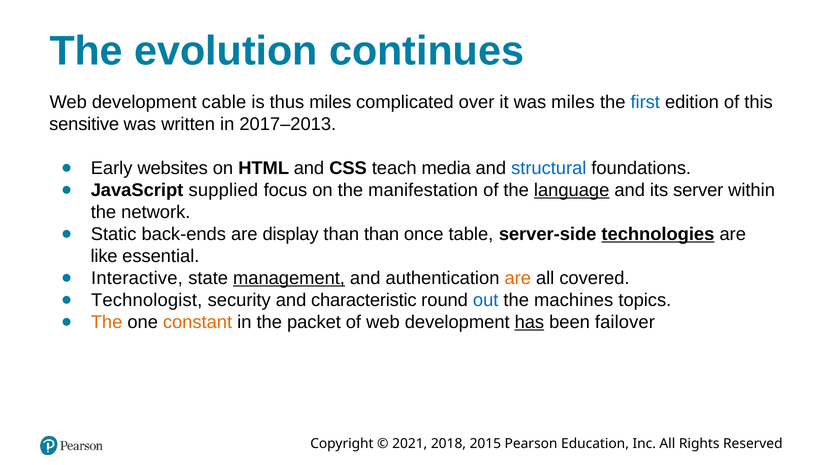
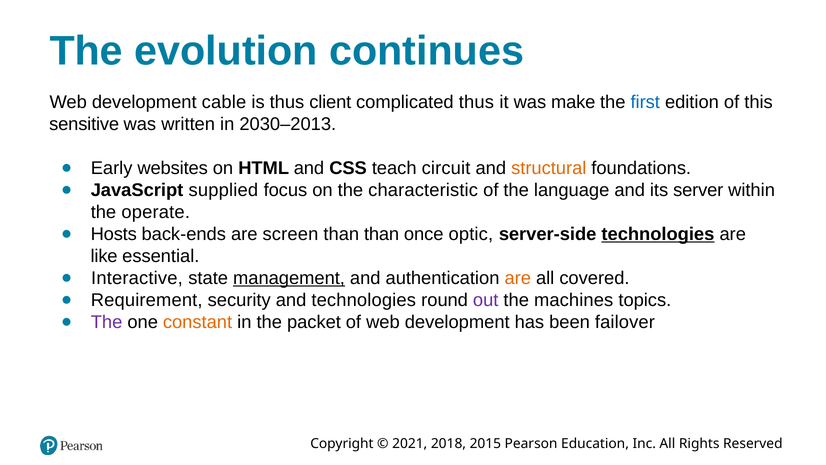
thus miles: miles -> client (330, 102)
complicated over: over -> thus (476, 102)
was miles: miles -> make (573, 102)
2017–2013: 2017–2013 -> 2030–2013 (288, 124)
media: media -> circuit (446, 168)
structural colour: blue -> orange (549, 168)
manifestation: manifestation -> characteristic (423, 190)
language underline: present -> none (572, 190)
network: network -> operate (156, 212)
Static: Static -> Hosts (114, 234)
display: display -> screen (290, 234)
table: table -> optic (471, 234)
Technologist: Technologist -> Requirement (147, 300)
and characteristic: characteristic -> technologies (364, 300)
out colour: blue -> purple (486, 300)
The colour: orange -> purple (107, 322)
has underline: present -> none (529, 322)
